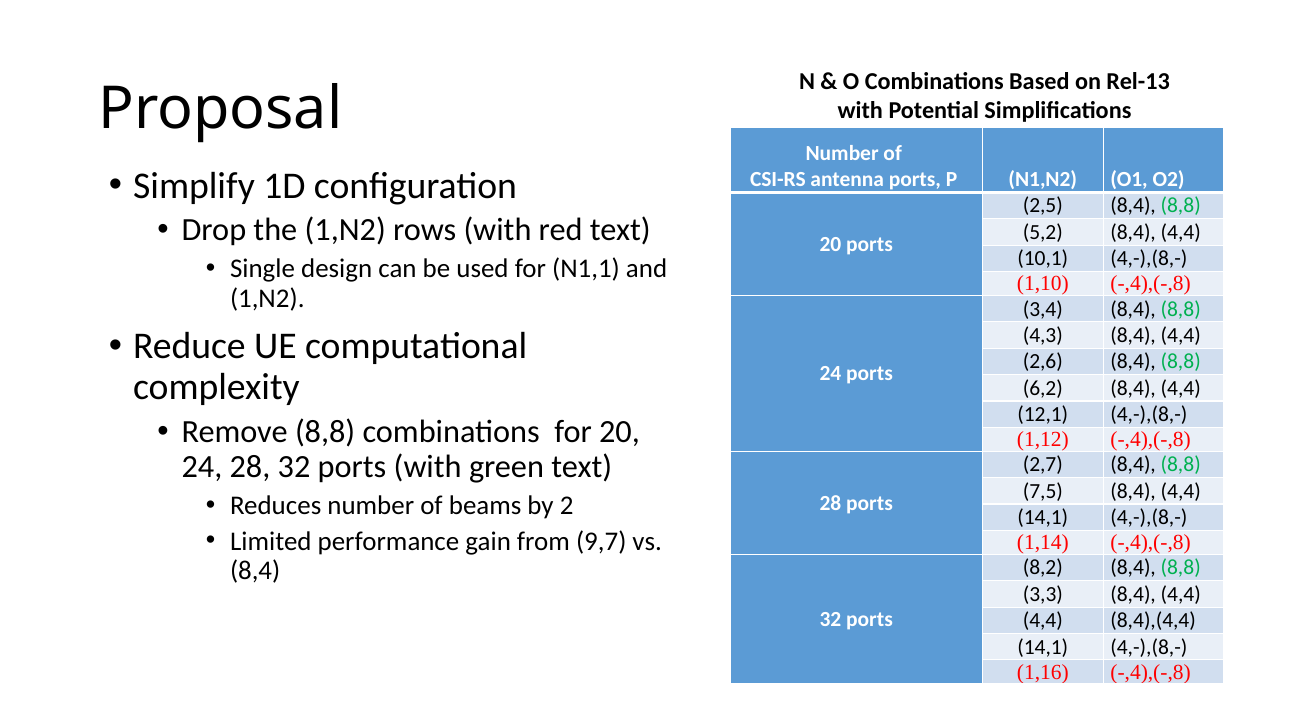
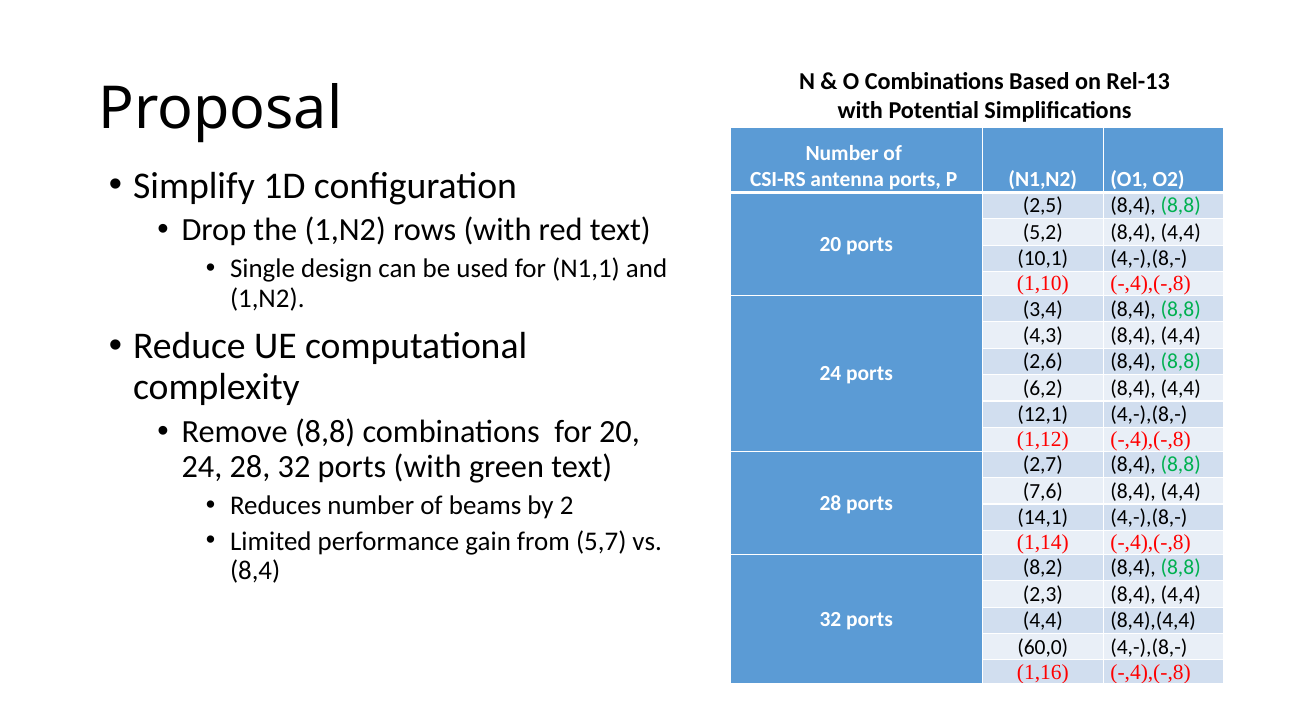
7,5: 7,5 -> 7,6 (1043, 491)
9,7: 9,7 -> 5,7 (601, 541)
3,3: 3,3 -> 2,3 (1043, 594)
14,1: 14,1 -> 60,0 (1043, 647)
